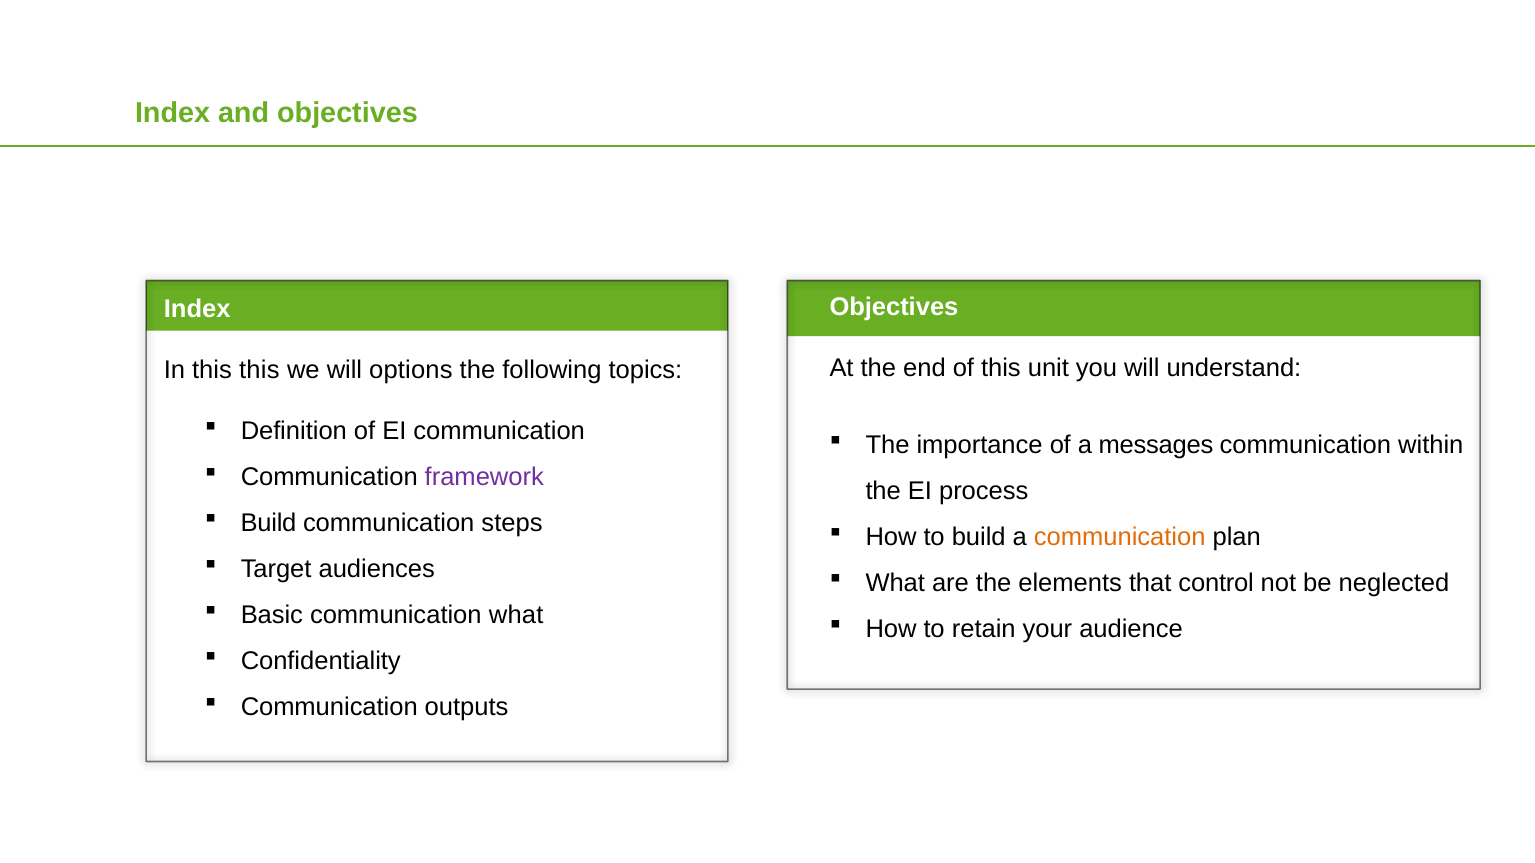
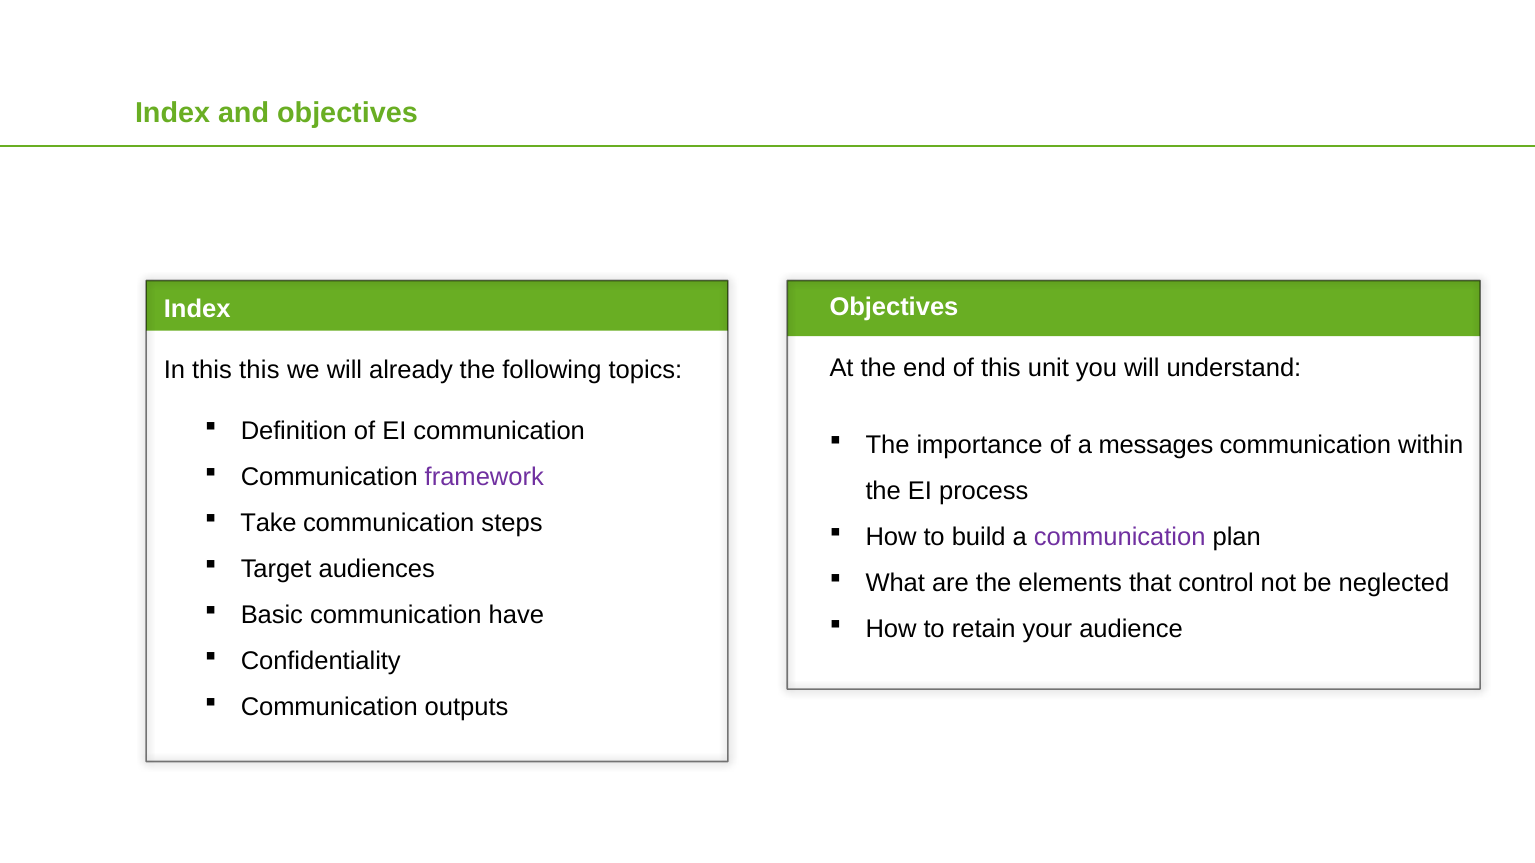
options: options -> already (411, 370)
Build: Build -> Take (269, 523)
communication colour: orange -> purple (1120, 537)
communication what: what -> have (516, 615)
